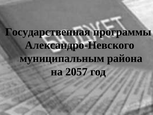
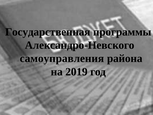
муниципальным: муниципальным -> самоуправления (62, 58)
2057: 2057 -> 2019 (76, 72)
